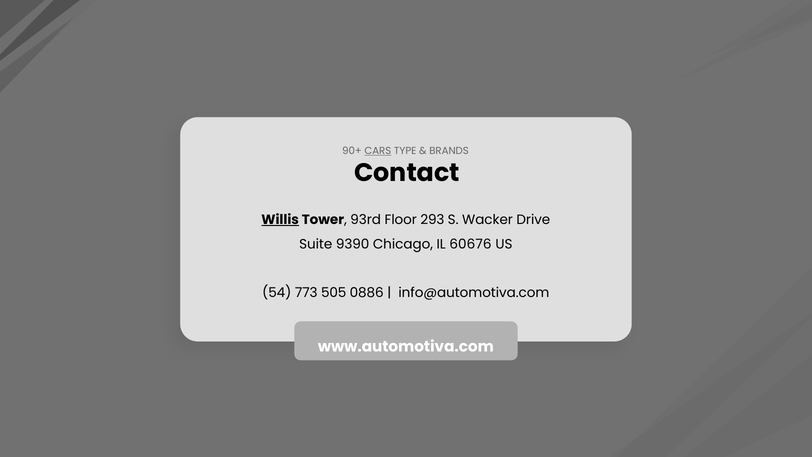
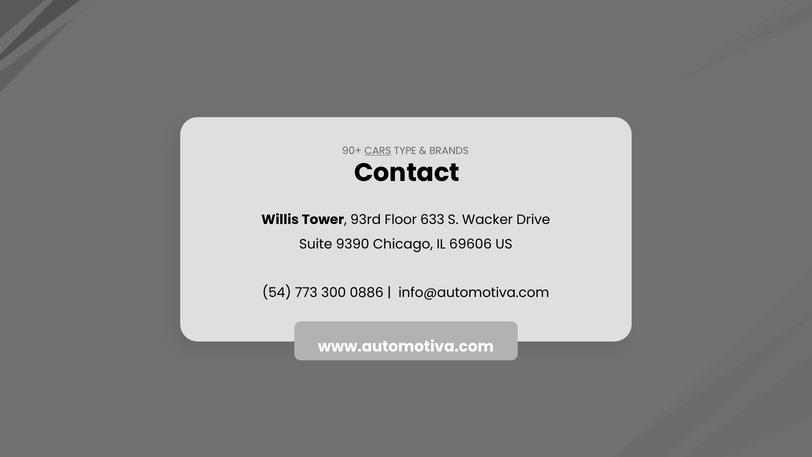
Willis underline: present -> none (280, 220)
293: 293 -> 633 (432, 220)
60676: 60676 -> 69606 (471, 244)
505: 505 -> 300 (334, 293)
